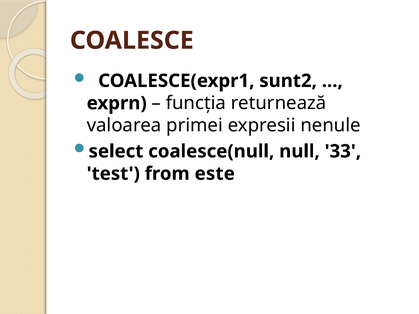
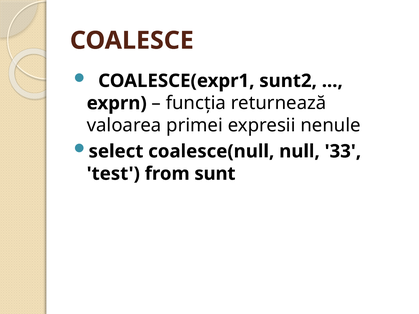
este: este -> sunt (215, 174)
